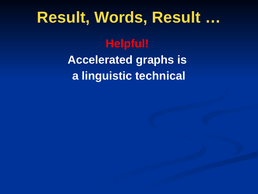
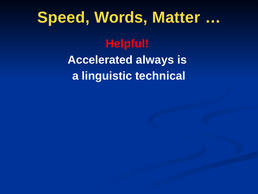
Result: Result -> Speed (63, 17)
Words Result: Result -> Matter (176, 17)
graphs: graphs -> always (155, 60)
